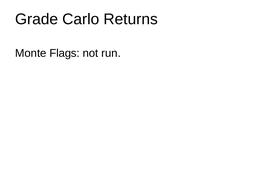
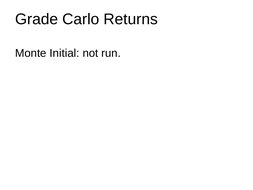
Flags: Flags -> Initial (64, 53)
